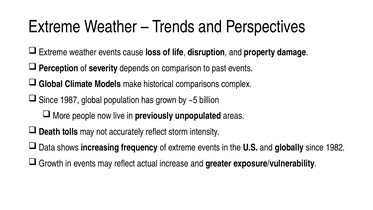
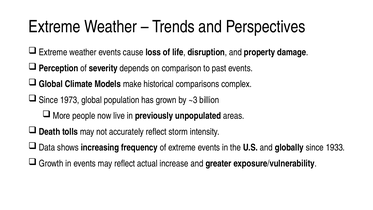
1987: 1987 -> 1973 (70, 100)
~5: ~5 -> ~3 (193, 100)
1982: 1982 -> 1933 (335, 147)
